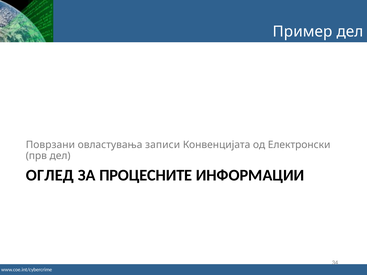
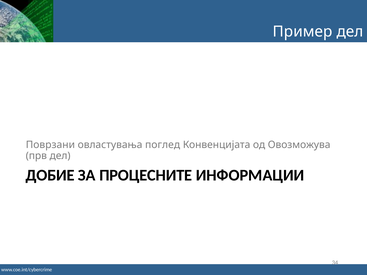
записи: записи -> поглед (163, 145)
Електронски: Електронски -> Овозможува (299, 145)
ОГЛЕД: ОГЛЕД -> ДОБИЕ (50, 175)
